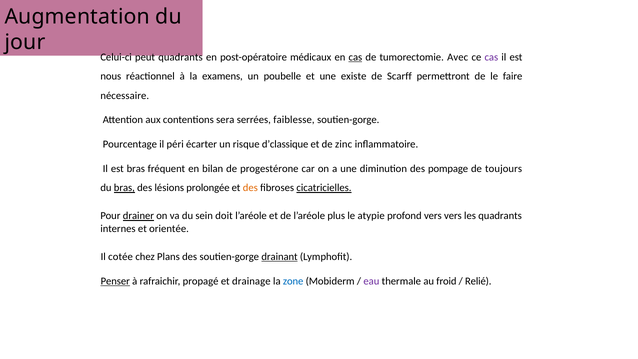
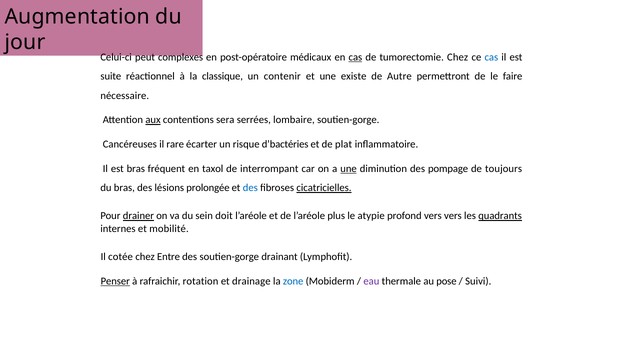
peut quadrants: quadrants -> complexes (181, 57)
tumorectomie Avec: Avec -> Chez (458, 57)
cas colour: purple -> blue (491, 57)
nous: nous -> suite (111, 76)
examens: examens -> classique (222, 76)
poubelle: poubelle -> contenir (282, 76)
Scarff: Scarff -> Autre (399, 76)
aux underline: none -> present (153, 120)
faiblesse: faiblesse -> lombaire (294, 120)
Pourcentage: Pourcentage -> Cancéreuses (130, 144)
péri: péri -> rare (175, 144)
d’classique: d’classique -> d’bactéries (285, 144)
zinc: zinc -> plat (344, 144)
bilan: bilan -> taxol (213, 169)
progestérone: progestérone -> interrompant (269, 169)
une underline: none -> present (349, 169)
bras underline: present -> none (124, 188)
des colour: orange -> blue (250, 188)
quadrants underline: none -> present (500, 216)
orientée: orientée -> mobilité (169, 229)
Plans: Plans -> Entre (169, 257)
drainant underline: present -> none (280, 257)
propagé: propagé -> rotation (201, 281)
froid: froid -> pose (446, 281)
Relié: Relié -> Suivi (478, 281)
